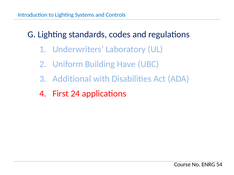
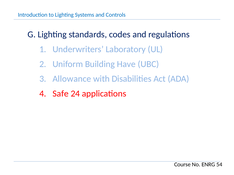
Additional: Additional -> Allowance (72, 79)
First: First -> Safe (61, 94)
